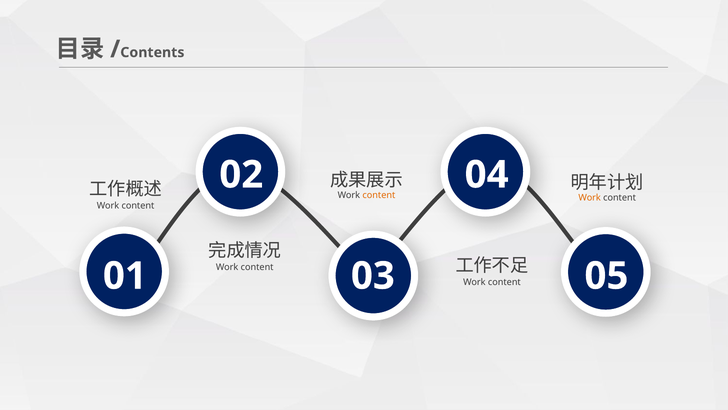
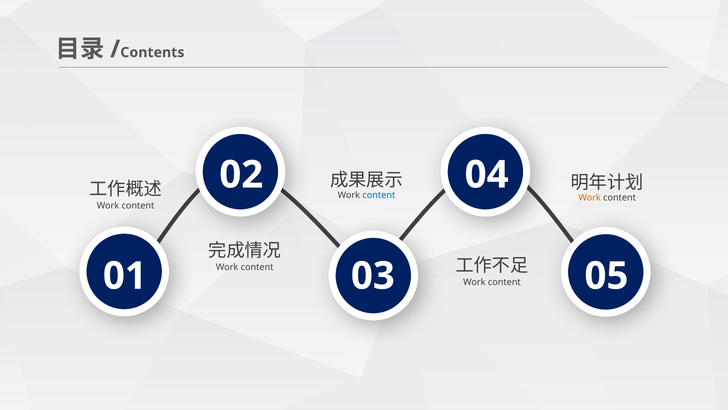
content colour: orange -> blue (379, 195)
